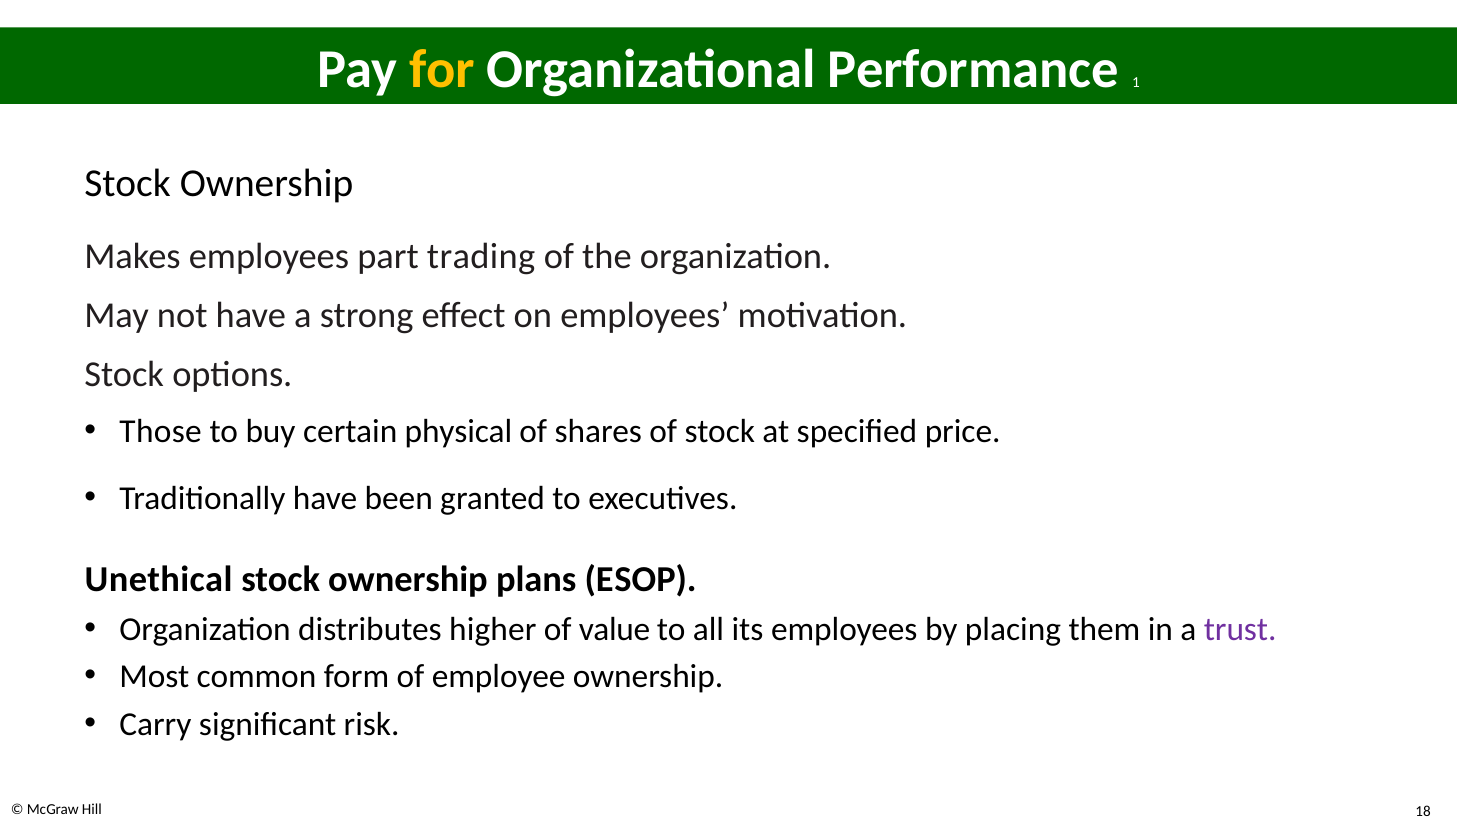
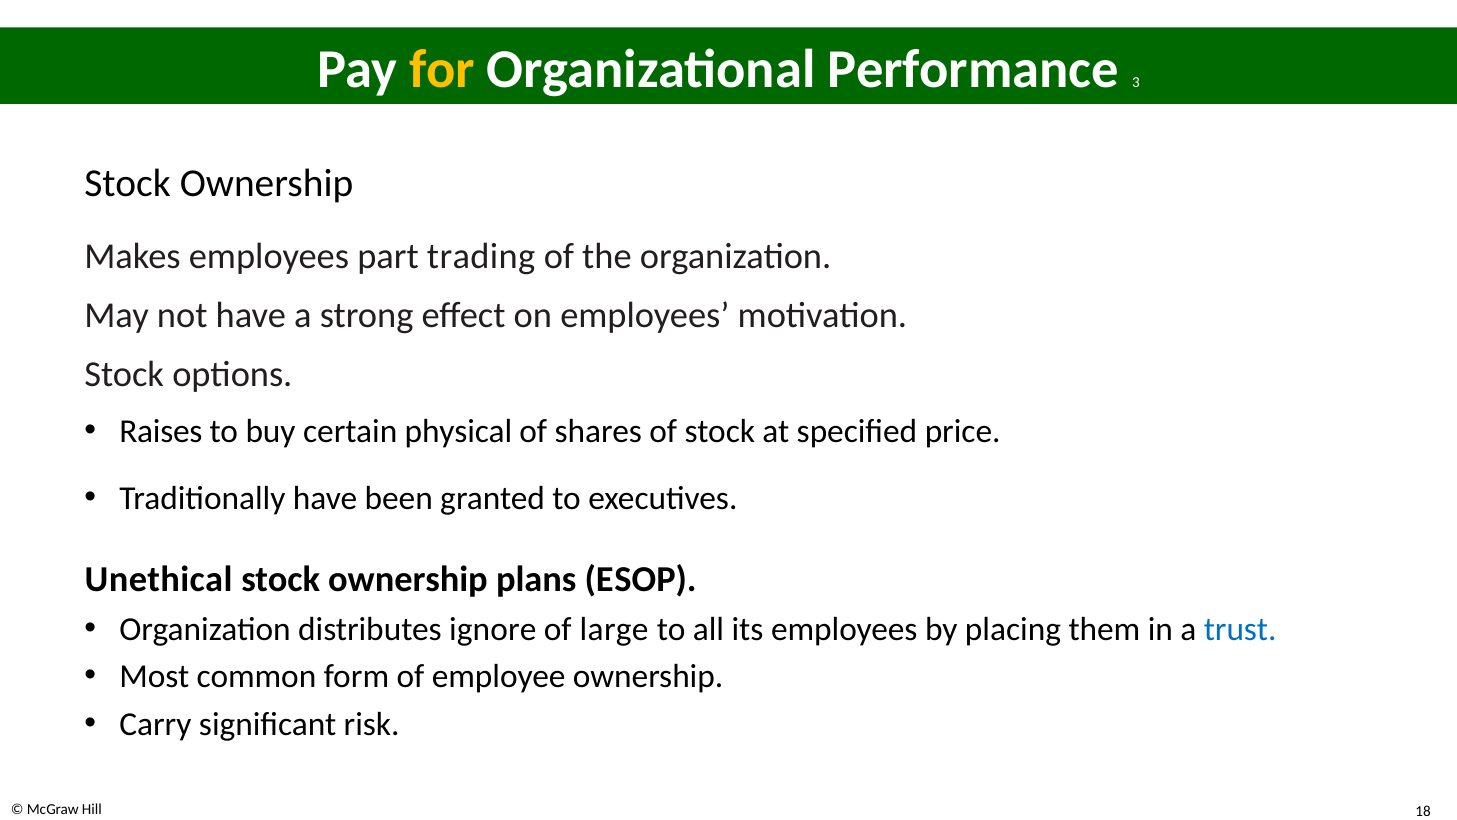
1: 1 -> 3 (1136, 82)
Those: Those -> Raises (161, 431)
higher: higher -> ignore (493, 629)
value: value -> large (614, 629)
trust colour: purple -> blue (1240, 629)
